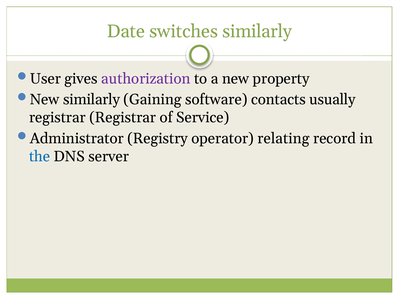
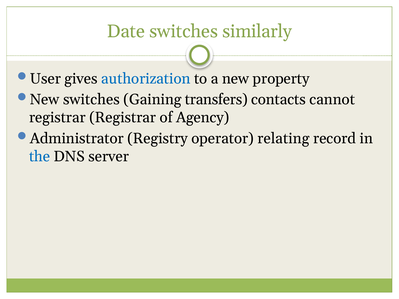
authorization colour: purple -> blue (146, 79)
New similarly: similarly -> switches (91, 100)
software: software -> transfers (216, 100)
usually: usually -> cannot (332, 100)
Service: Service -> Agency (203, 118)
